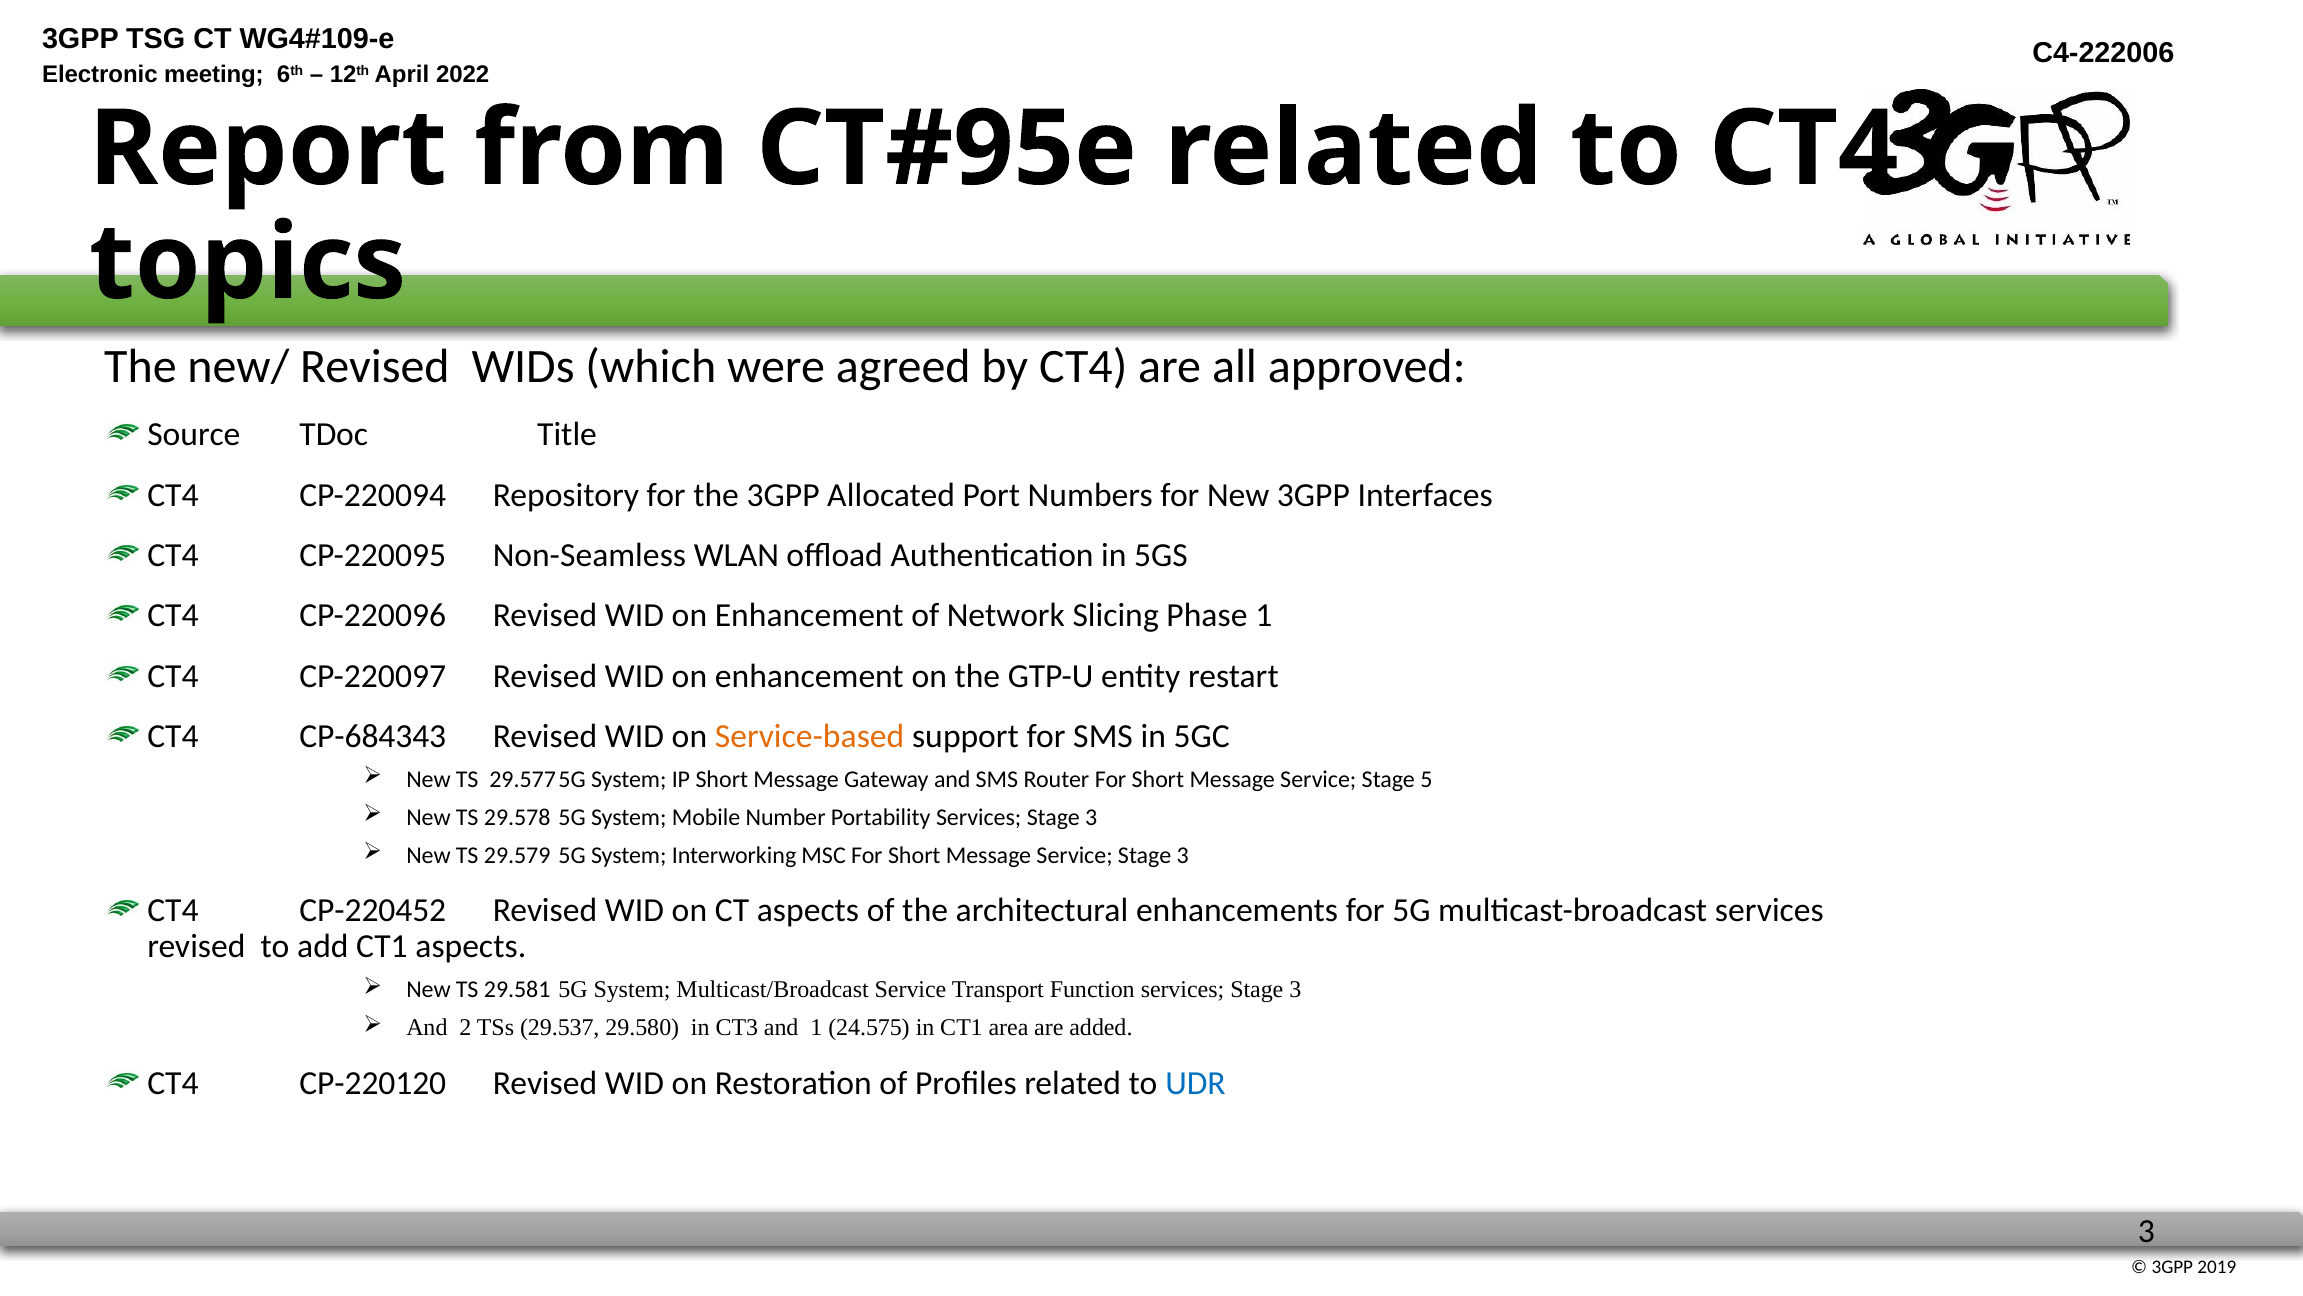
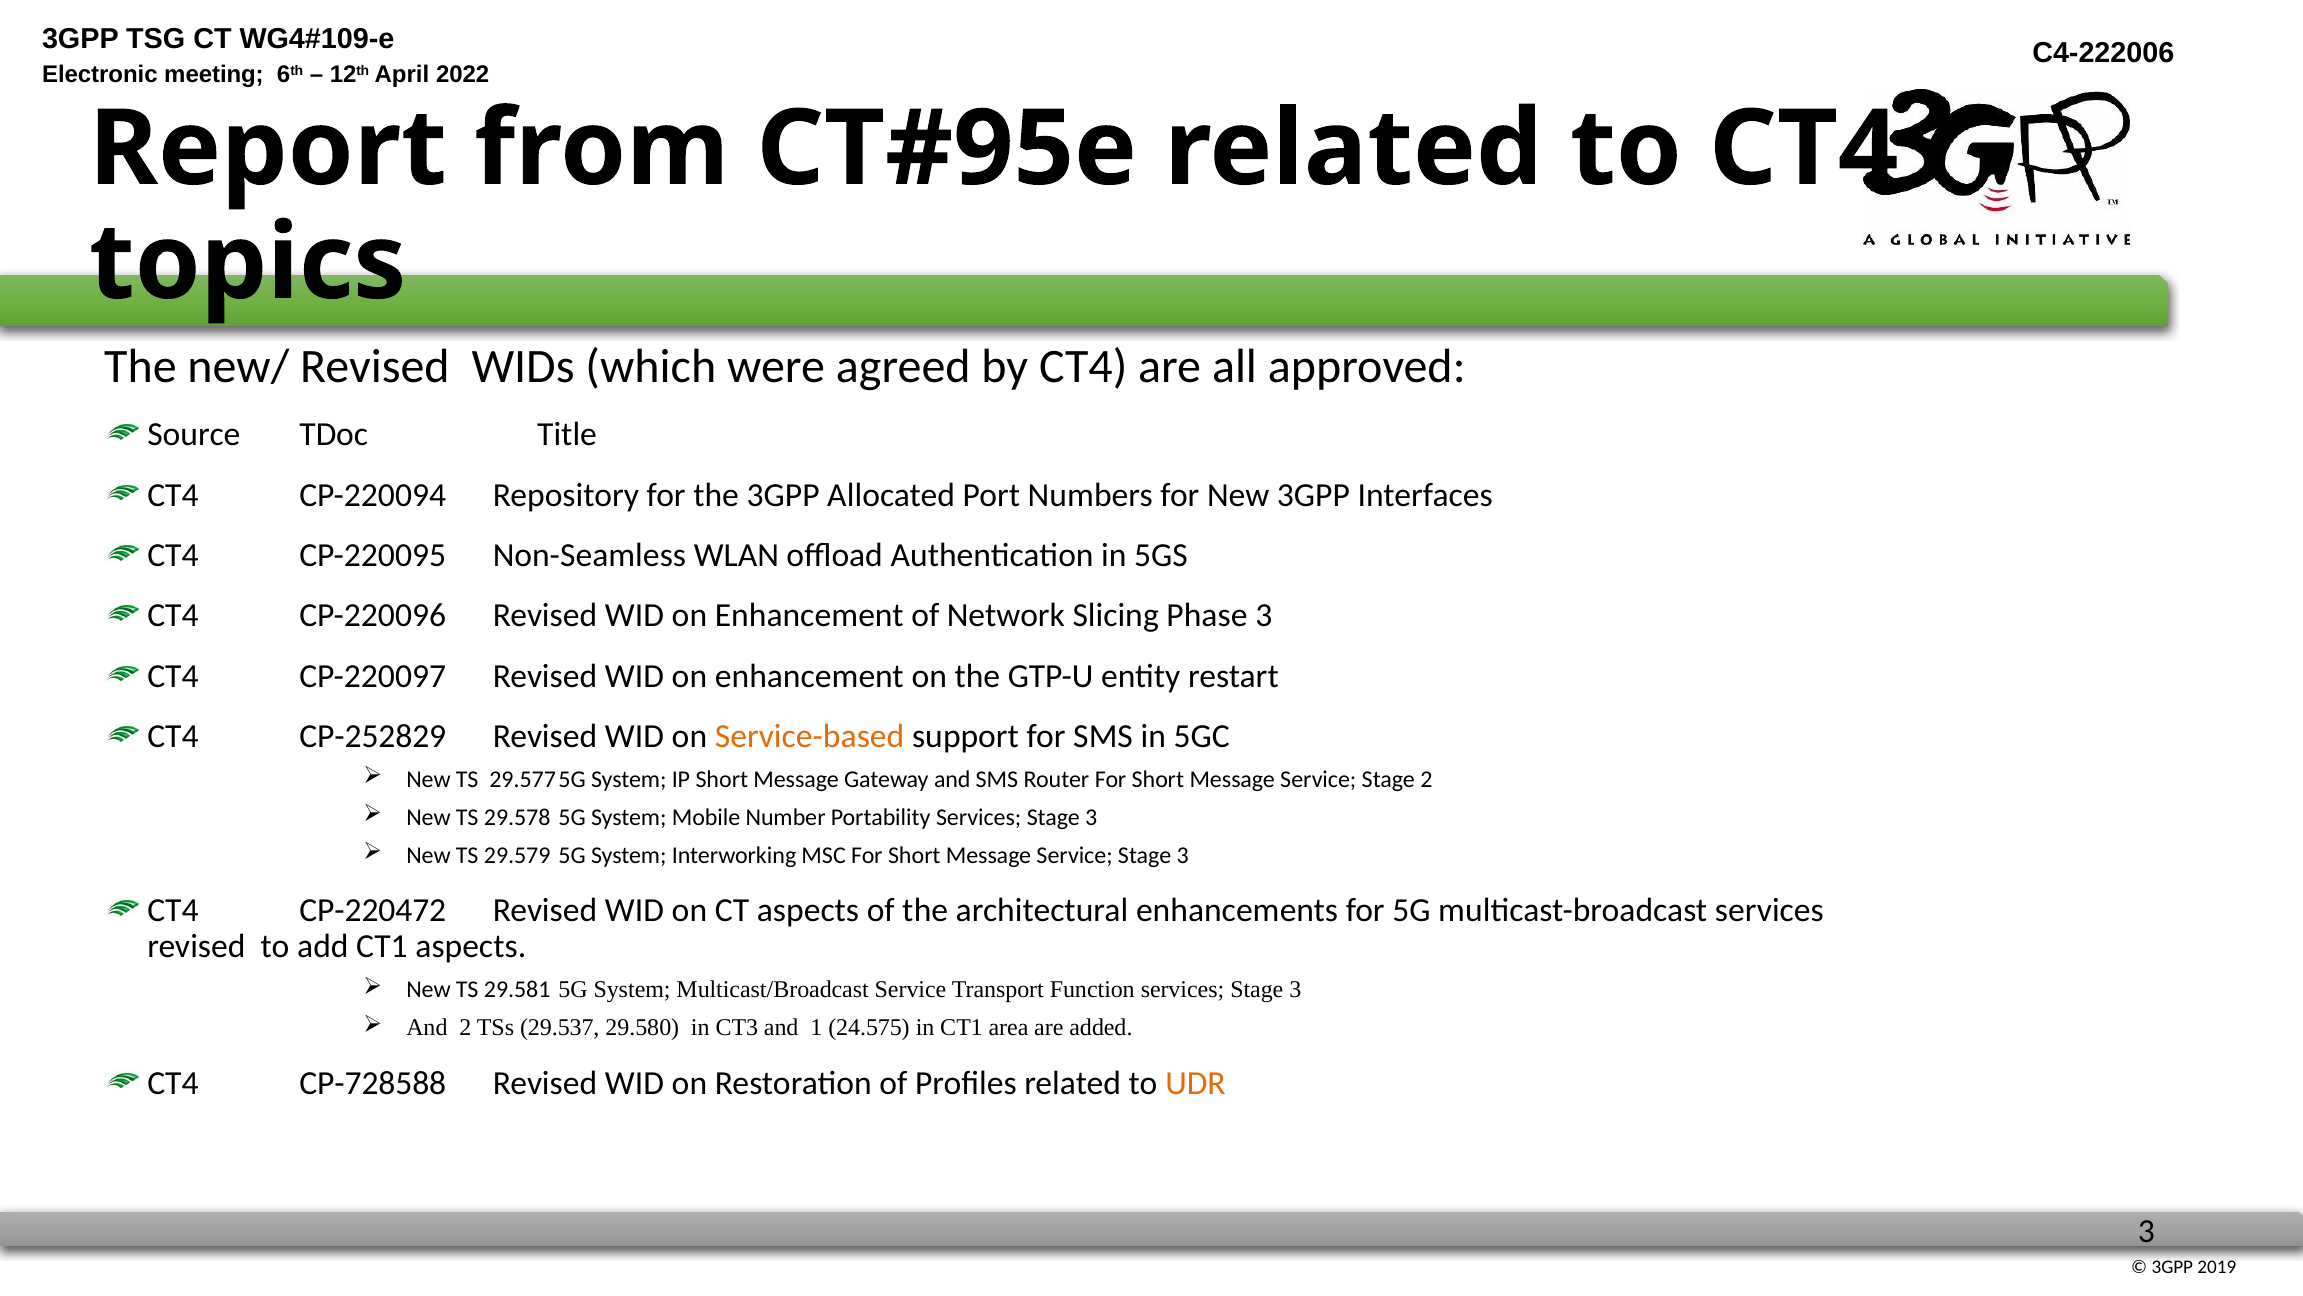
Phase 1: 1 -> 3 (1264, 615)
CP-684343: CP-684343 -> CP-252829 (373, 736)
Stage 5: 5 -> 2 (1426, 779)
CP-220452: CP-220452 -> CP-220472 (373, 910)
CP-220120: CP-220120 -> CP-728588 (373, 1083)
UDR colour: blue -> orange (1195, 1083)
